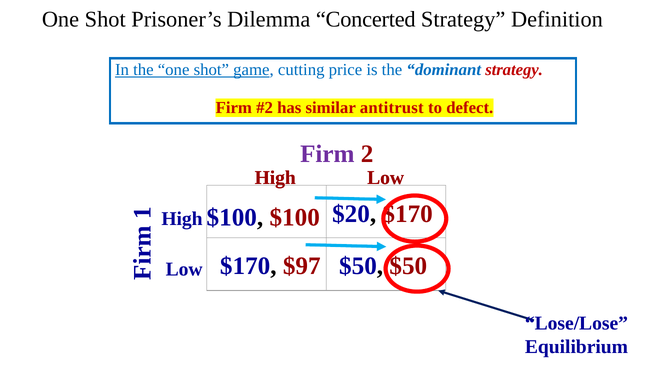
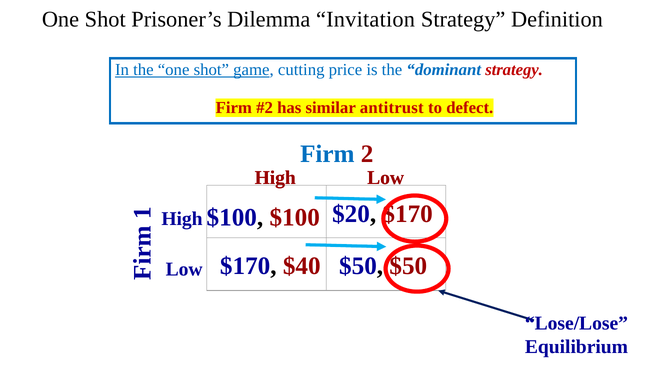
Concerted: Concerted -> Invitation (366, 19)
Firm colour: purple -> blue (327, 154)
$97: $97 -> $40 (302, 266)
